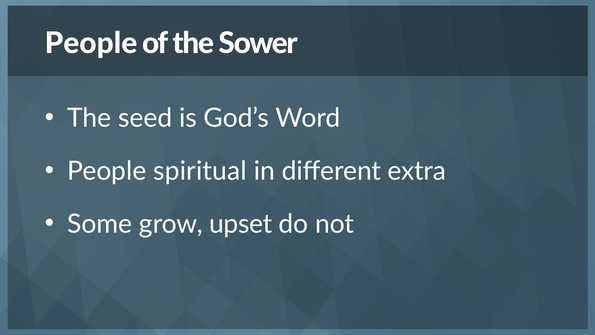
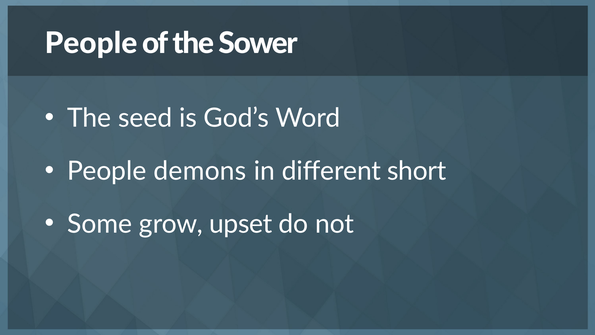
spiritual: spiritual -> demons (200, 171)
extra: extra -> short (417, 171)
